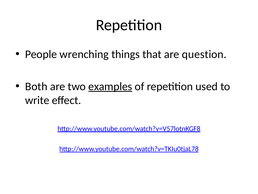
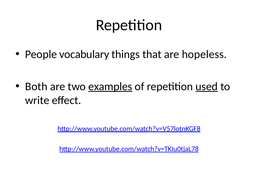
wrenching: wrenching -> vocabulary (84, 54)
question: question -> hopeless (204, 54)
used underline: none -> present (207, 86)
